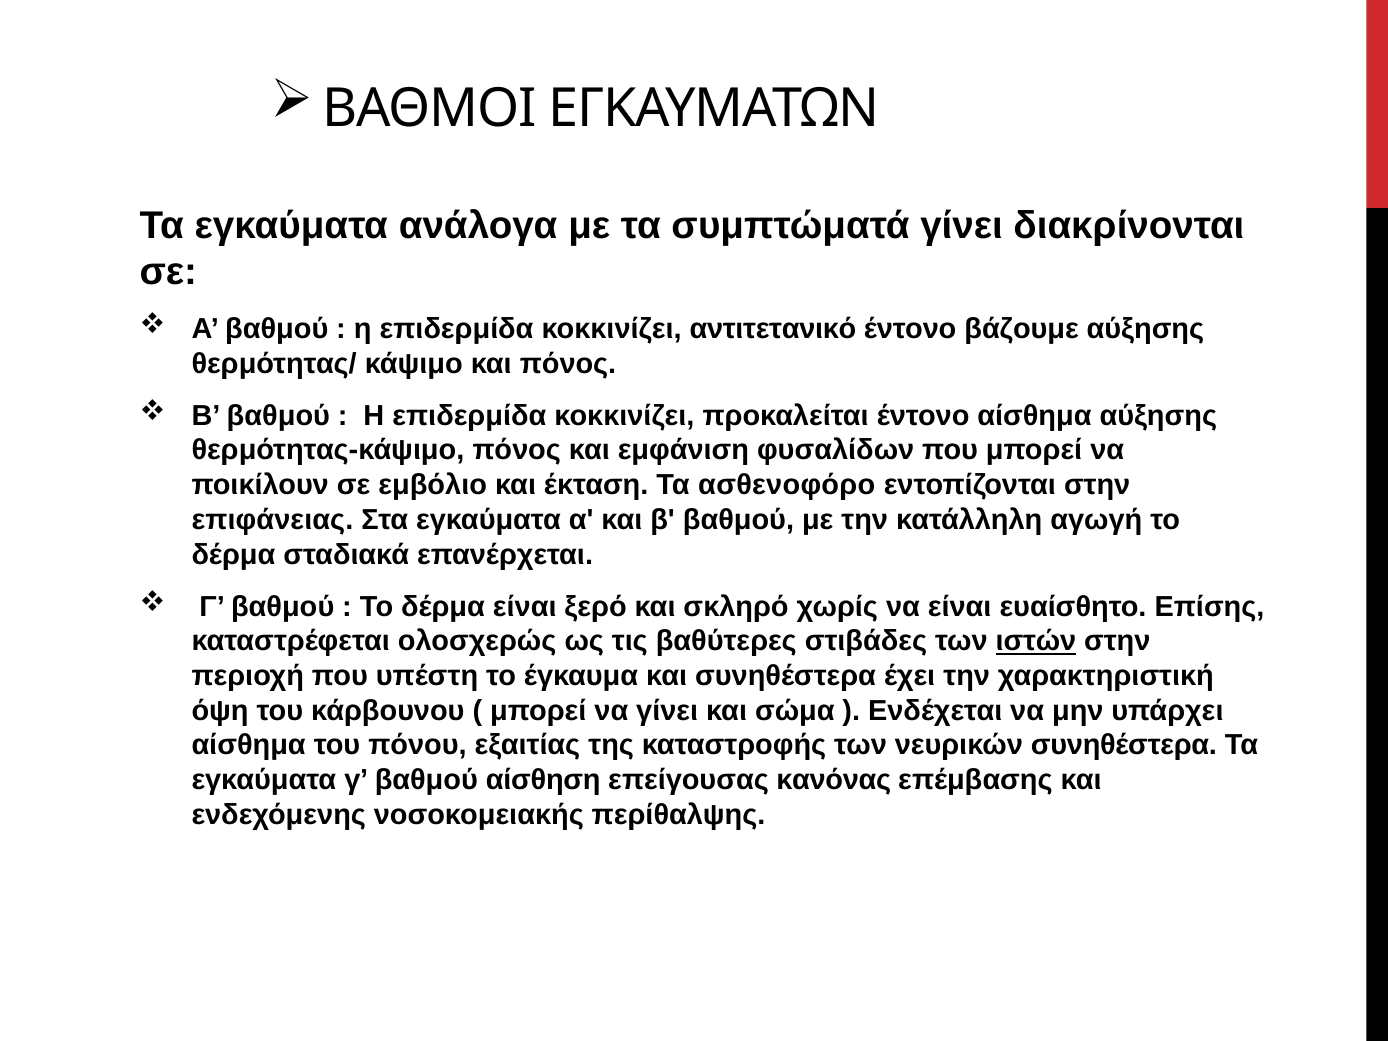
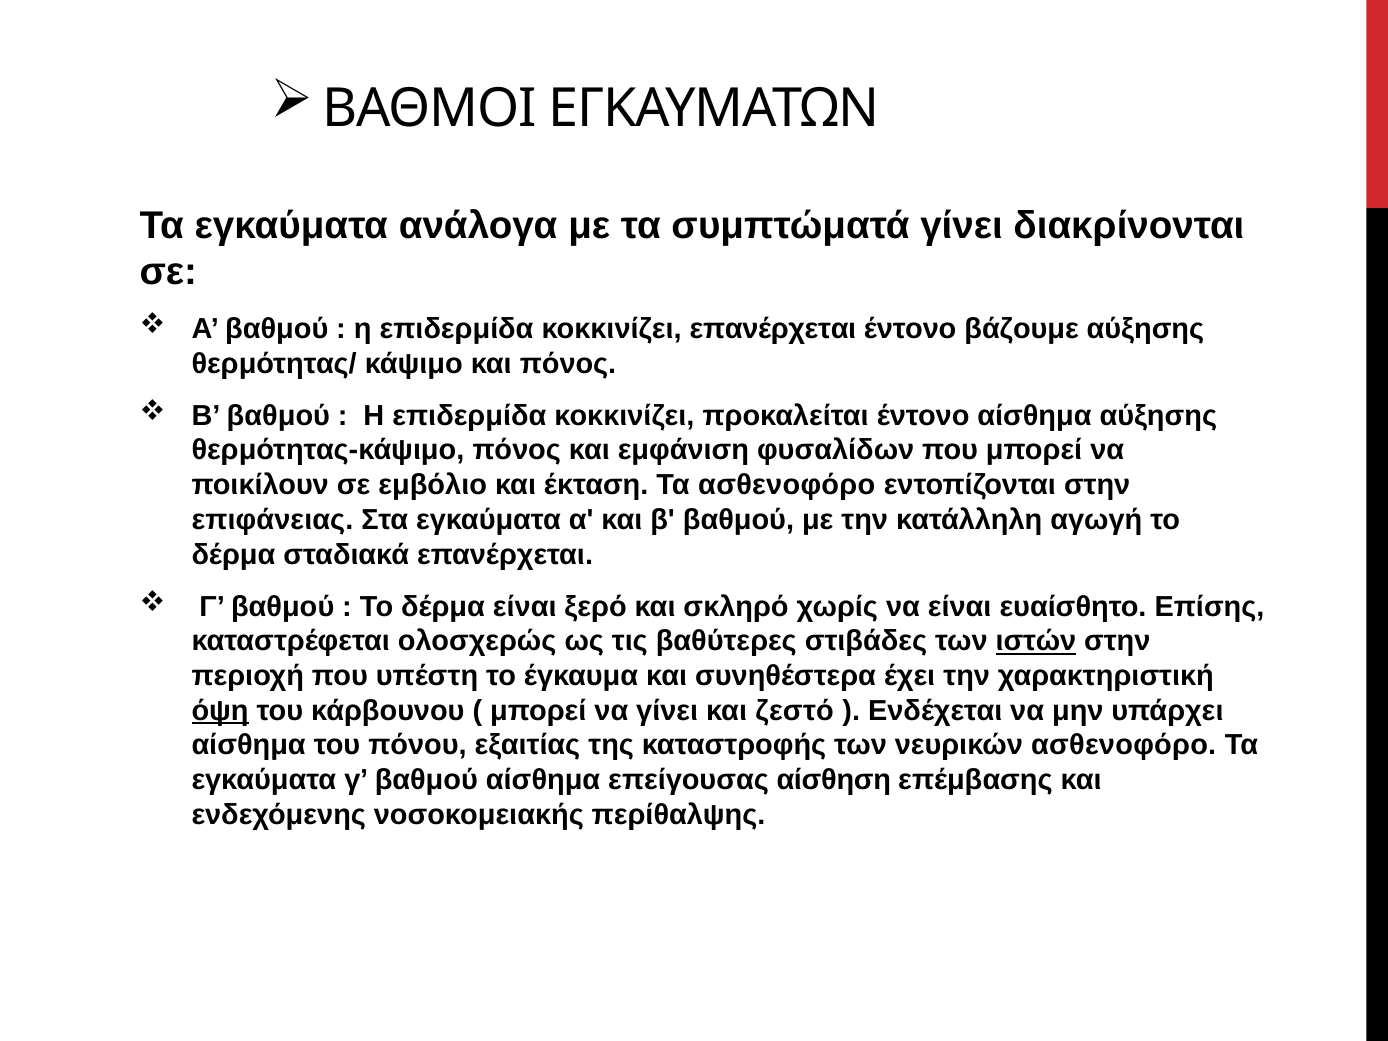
κοκκινίζει αντιτετανικό: αντιτετανικό -> επανέρχεται (773, 329)
όψη underline: none -> present (220, 711)
σώμα: σώμα -> ζεστό (795, 711)
νευρικών συνηθέστερα: συνηθέστερα -> ασθενοφόρο (1124, 745)
βαθμού αίσθηση: αίσθηση -> αίσθημα (543, 780)
κανόνας: κανόνας -> αίσθηση (834, 780)
